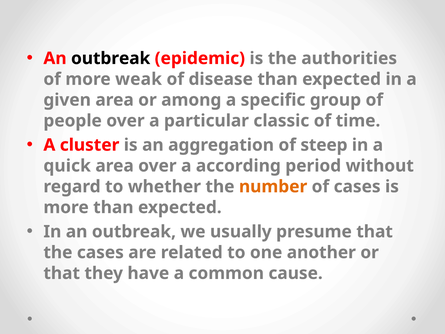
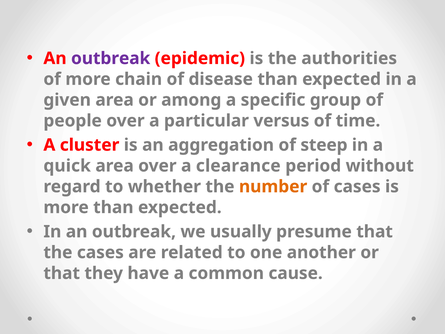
outbreak colour: black -> purple (111, 58)
weak: weak -> chain (139, 79)
classic: classic -> versus (281, 121)
according: according -> clearance (238, 166)
